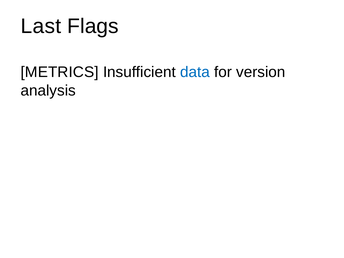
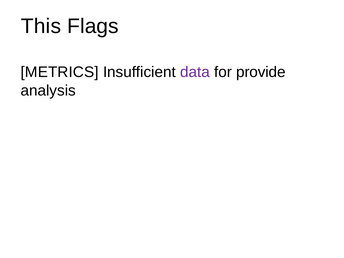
Last: Last -> This (41, 26)
data colour: blue -> purple (195, 72)
version: version -> provide (261, 72)
